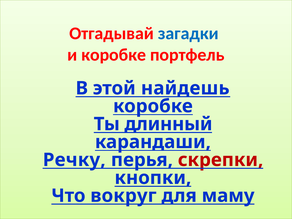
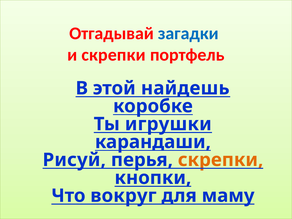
и коробке: коробке -> скрепки (114, 55)
длинный: длинный -> игрушки (168, 124)
Речку: Речку -> Рисуй (74, 160)
скрепки colour: red -> orange (221, 160)
